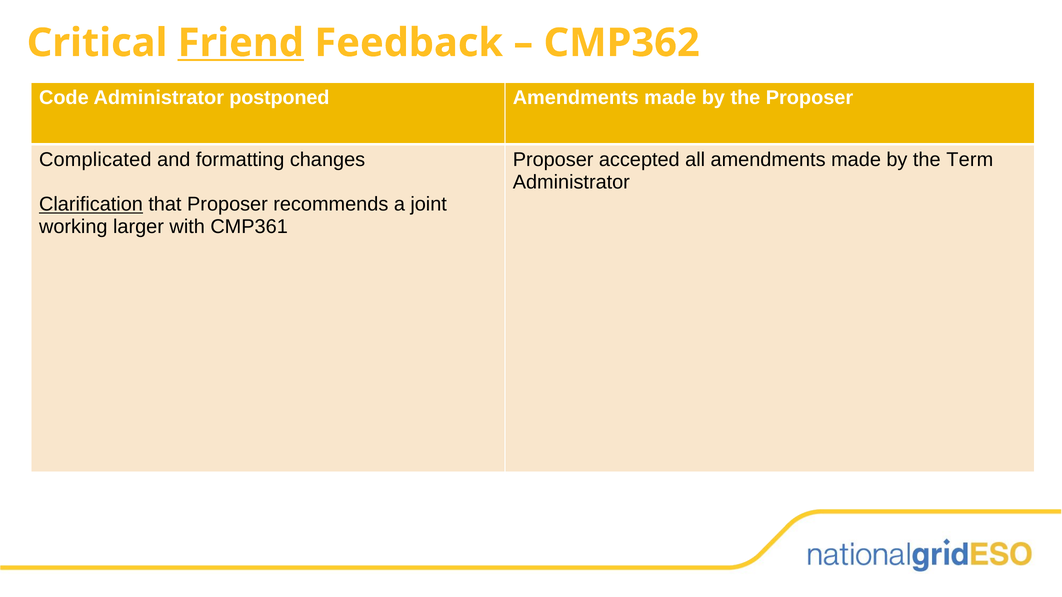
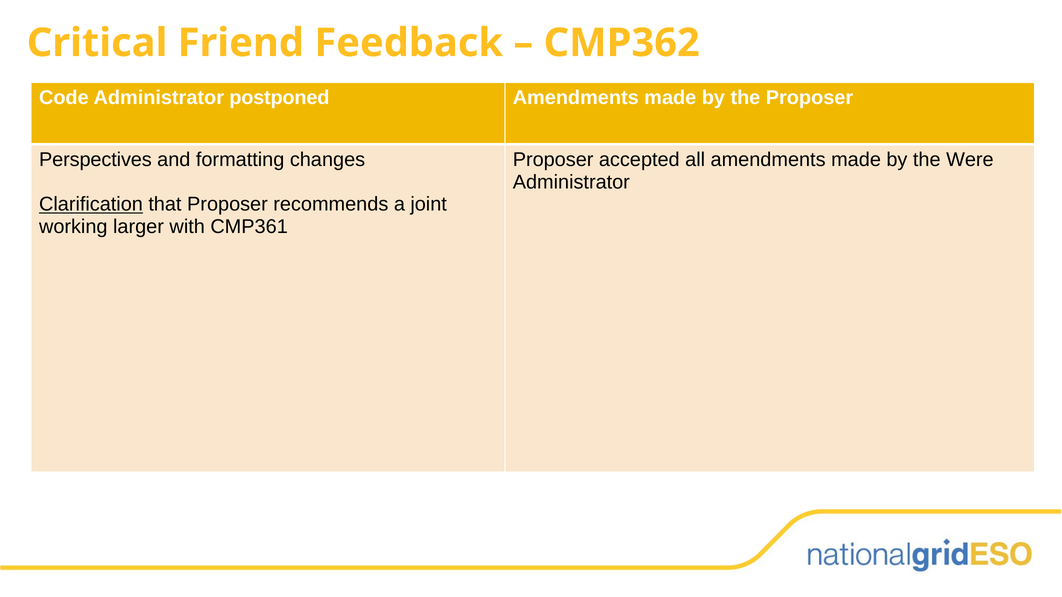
Friend underline: present -> none (241, 43)
Complicated: Complicated -> Perspectives (95, 160)
Term: Term -> Were (970, 160)
